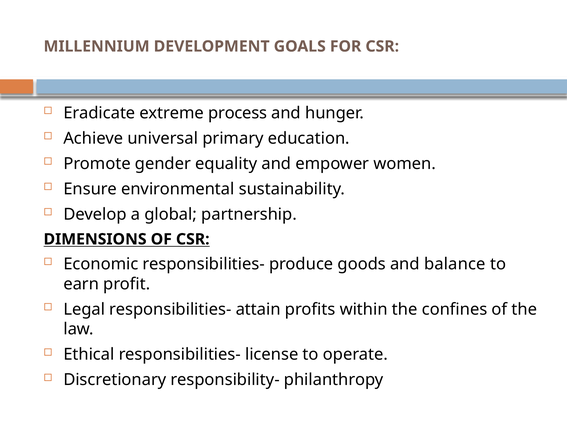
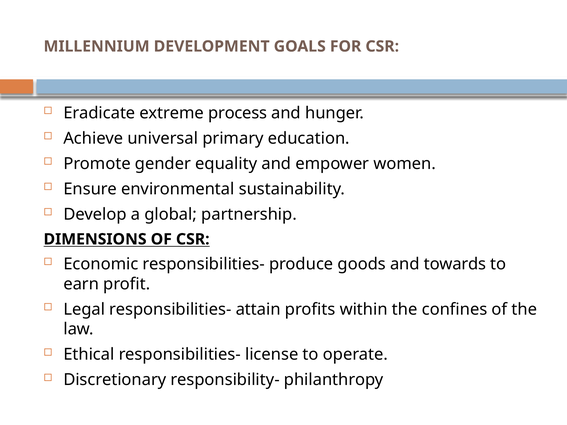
balance: balance -> towards (455, 264)
